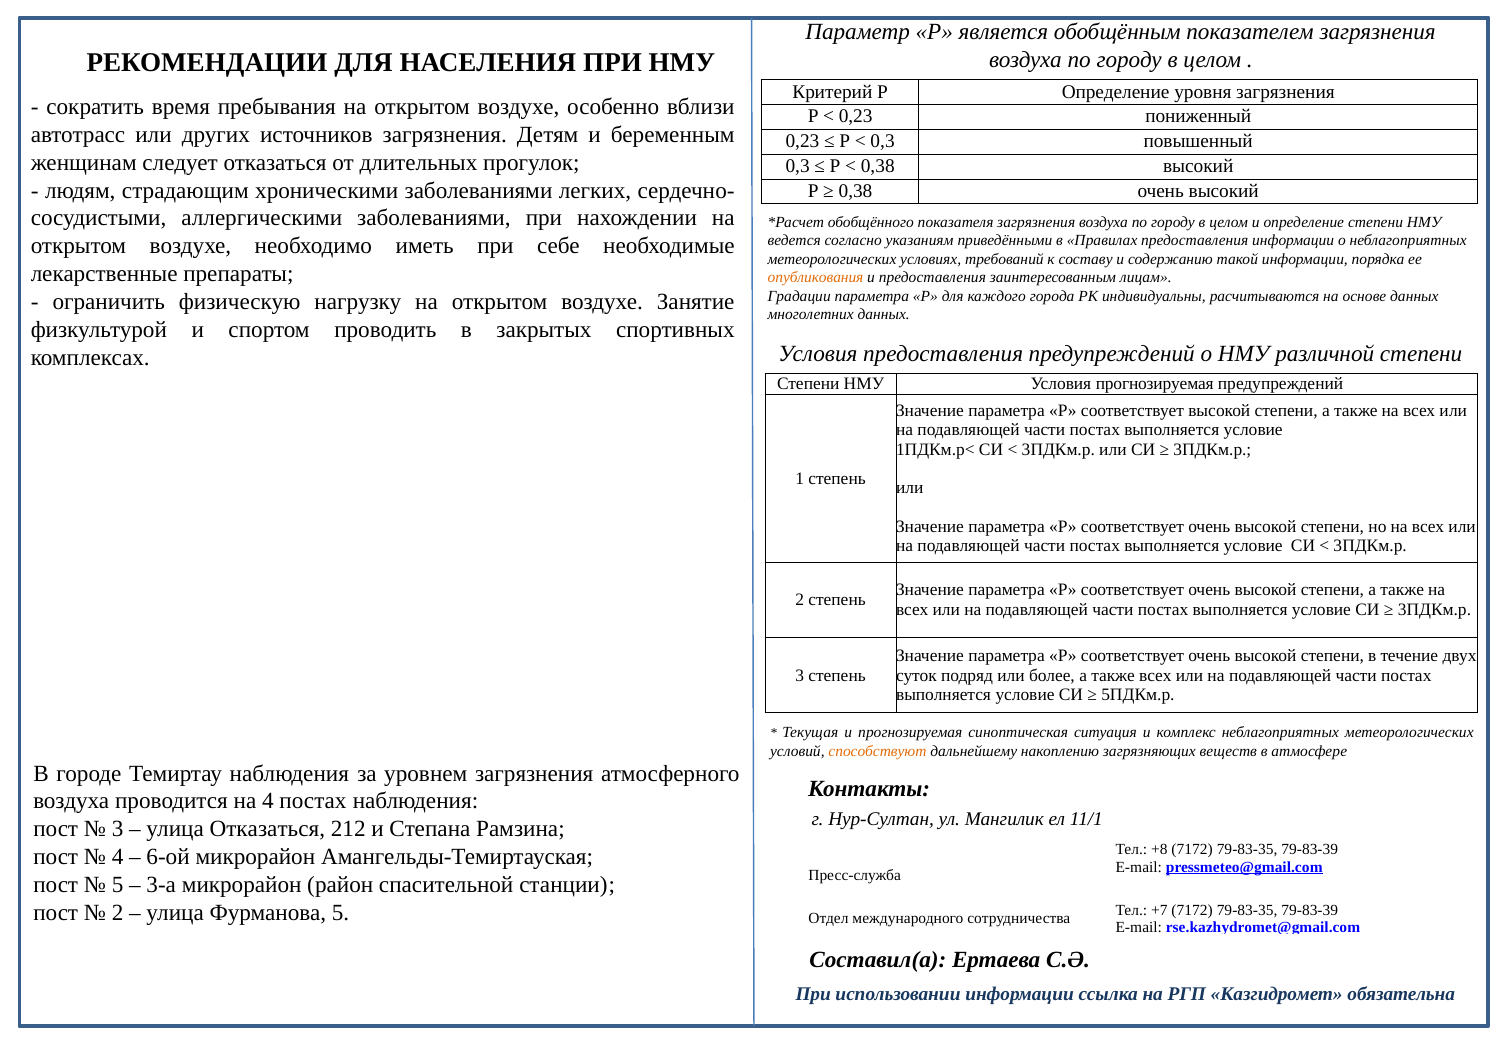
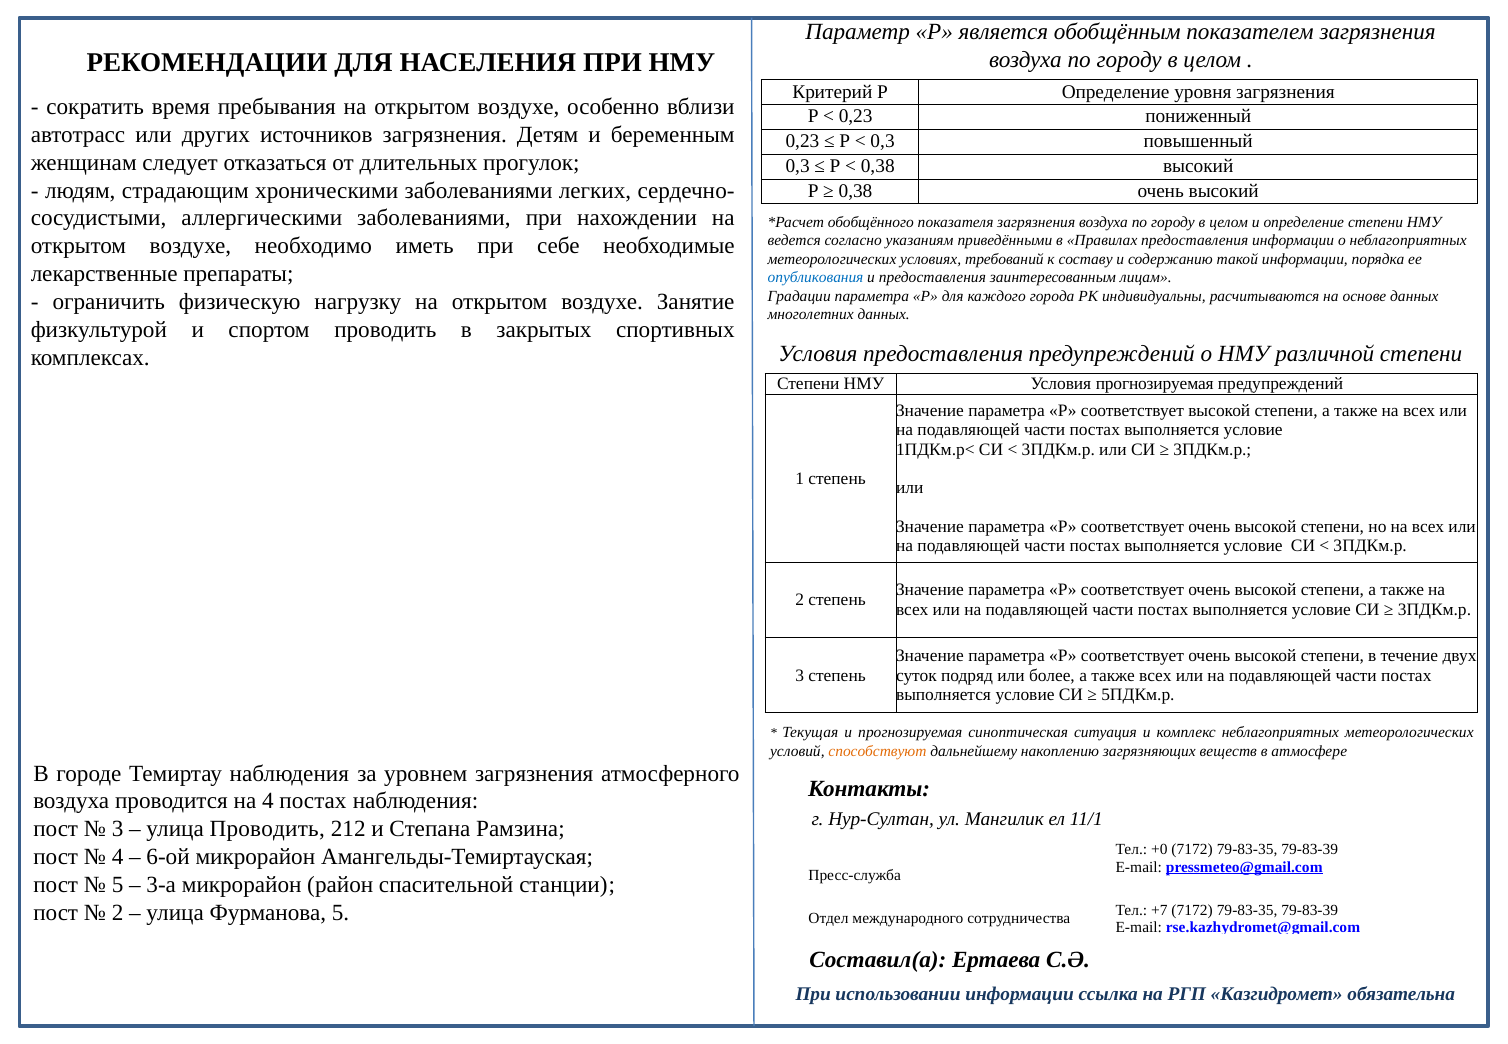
опубликования colour: orange -> blue (816, 278)
улица Отказаться: Отказаться -> Проводить (267, 829)
+8: +8 -> +0 (1159, 850)
